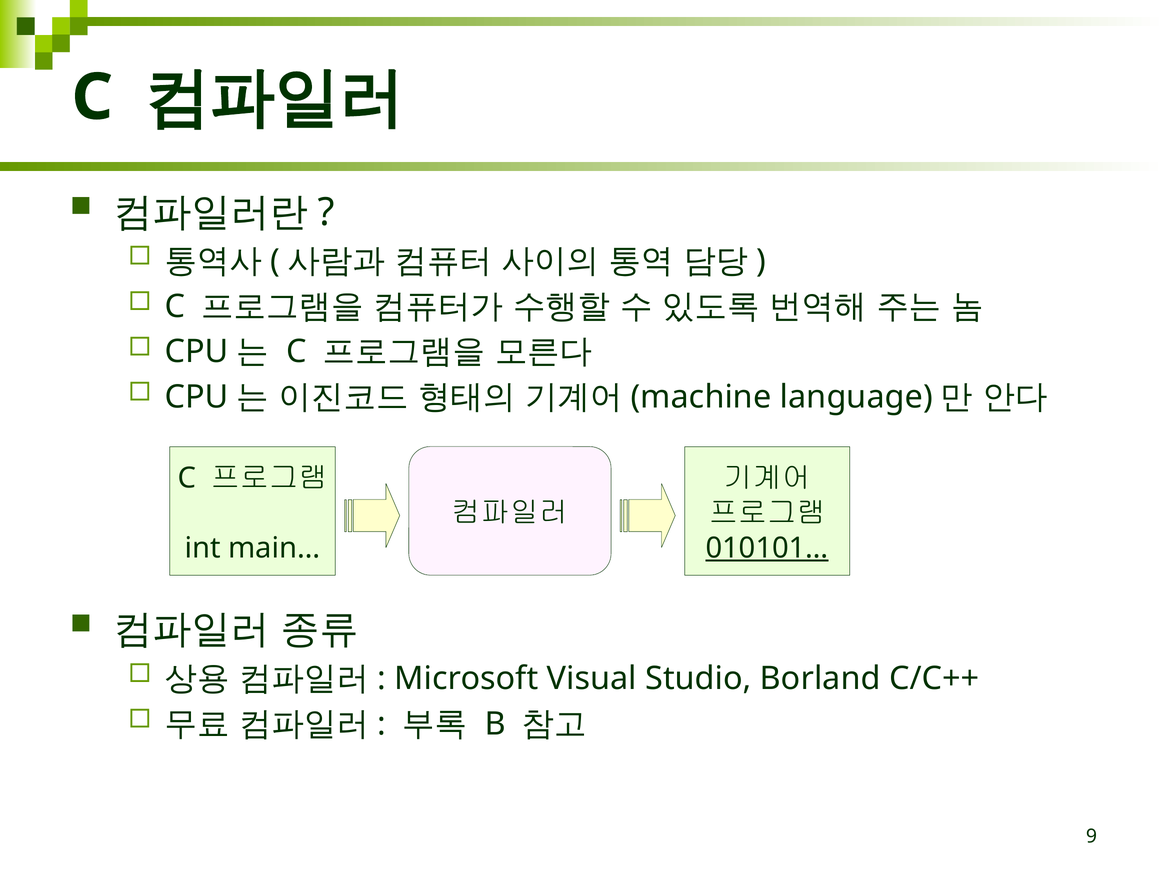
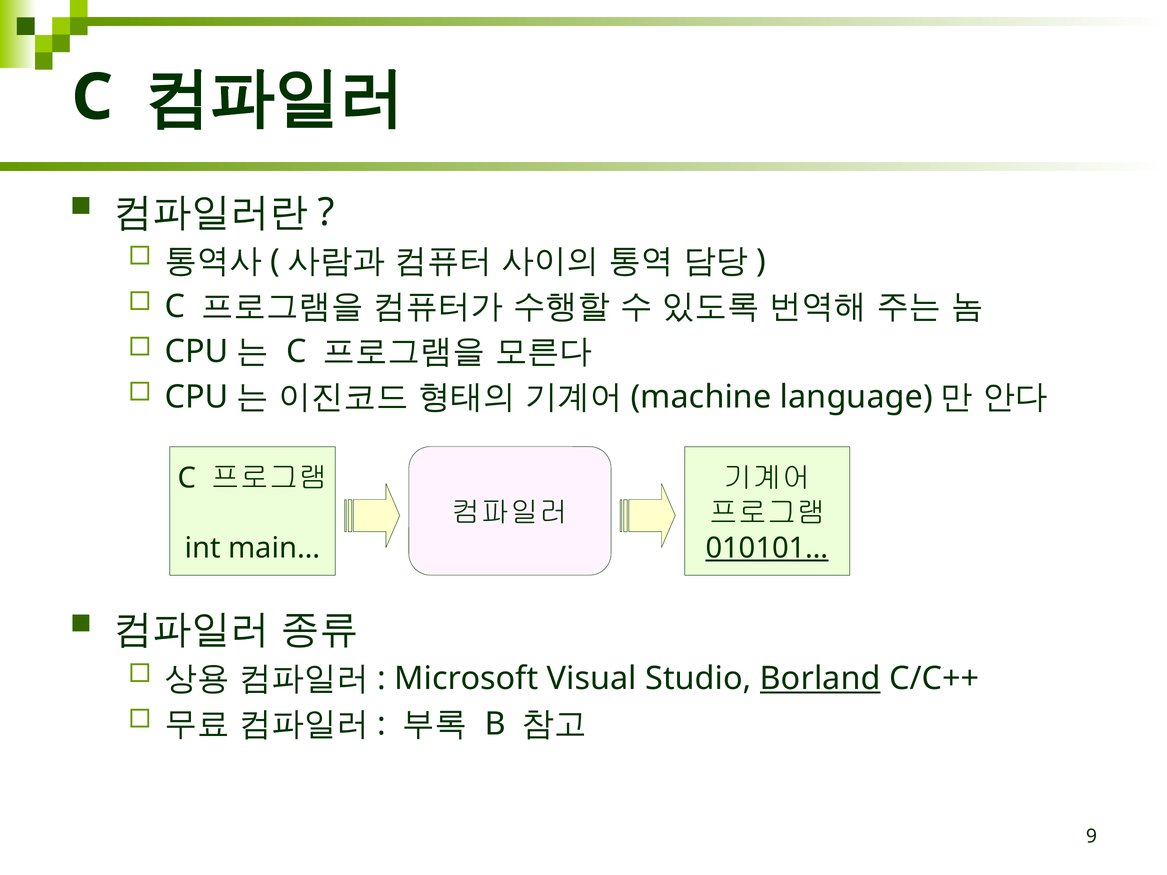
Borland underline: none -> present (820, 679)
